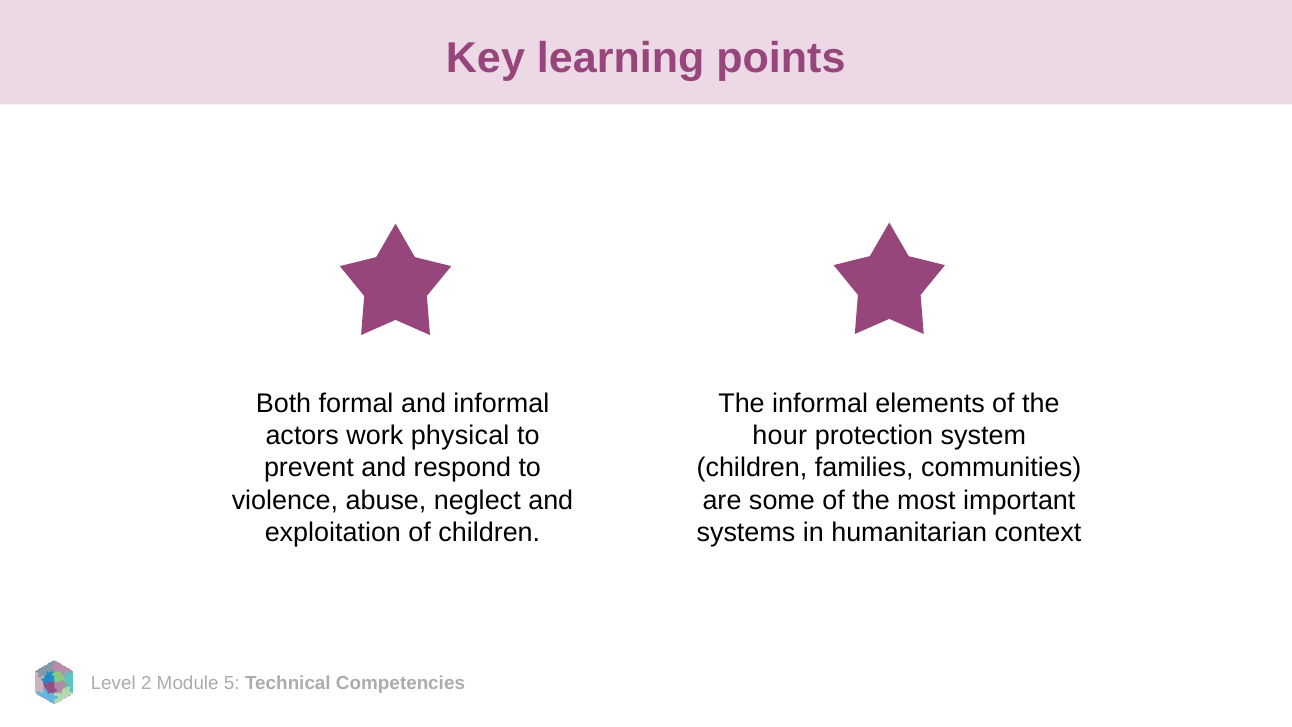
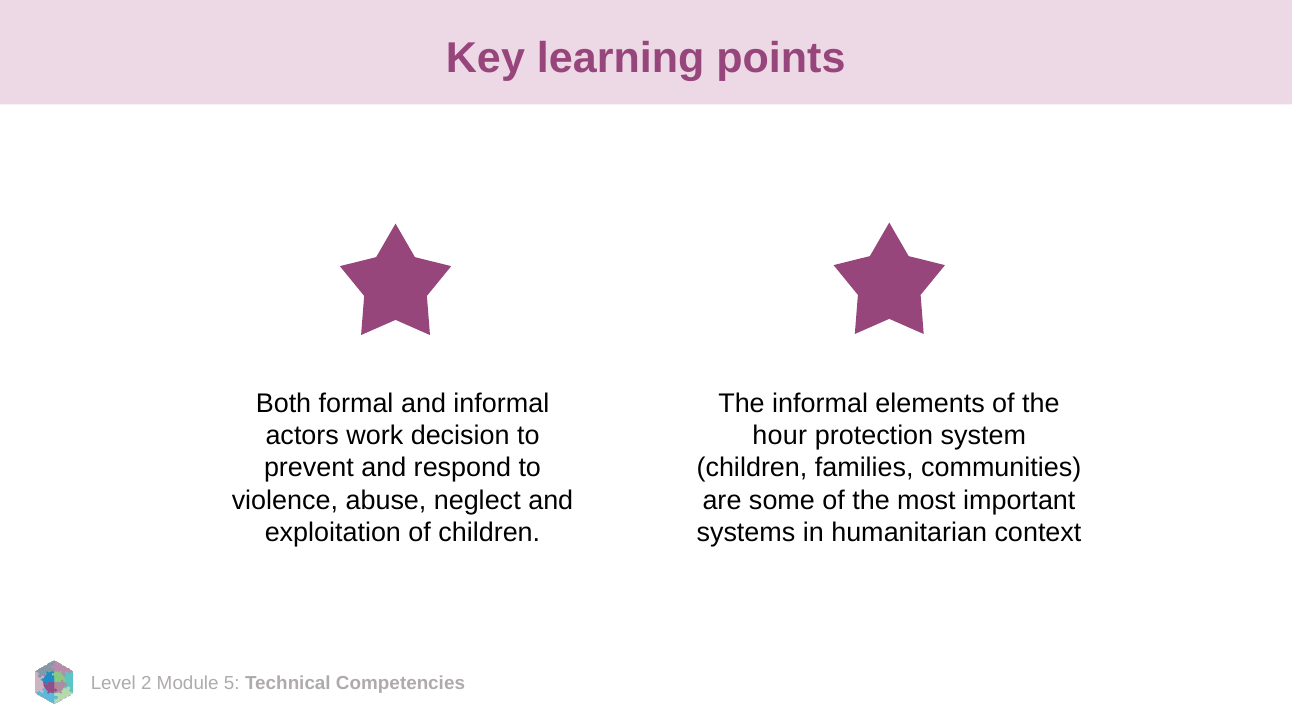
physical: physical -> decision (460, 435)
